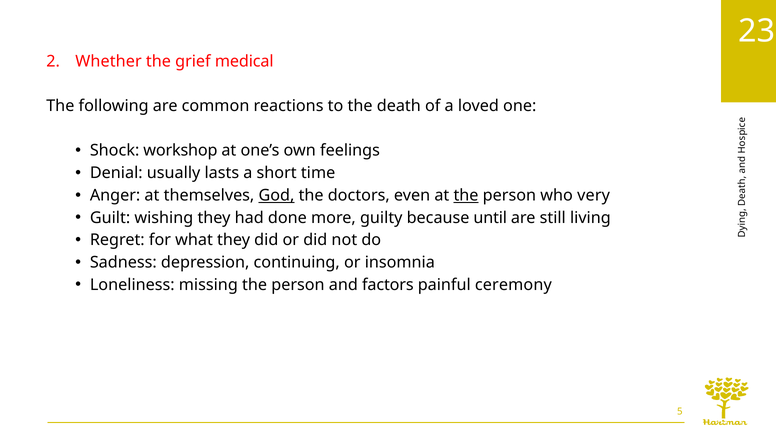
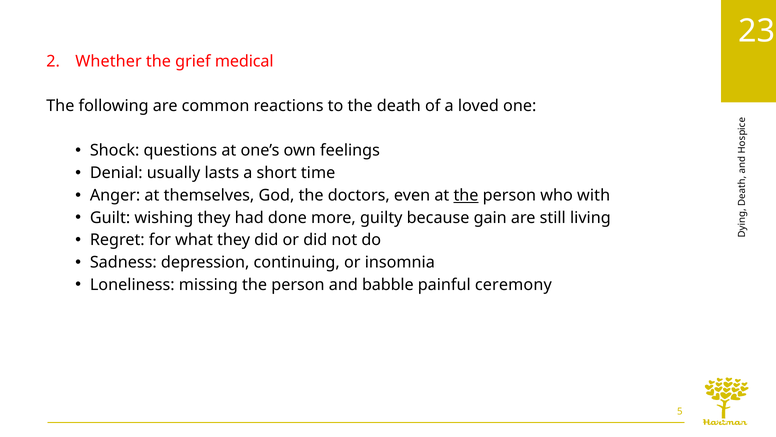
workshop: workshop -> questions (180, 150)
God underline: present -> none (276, 195)
very: very -> with (594, 195)
until: until -> gain (490, 217)
factors: factors -> babble (388, 284)
